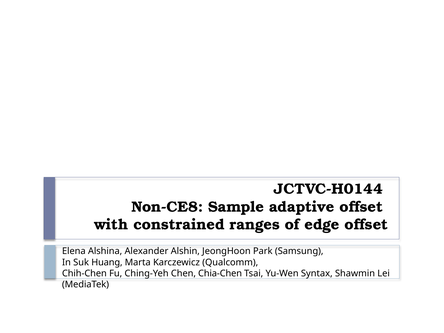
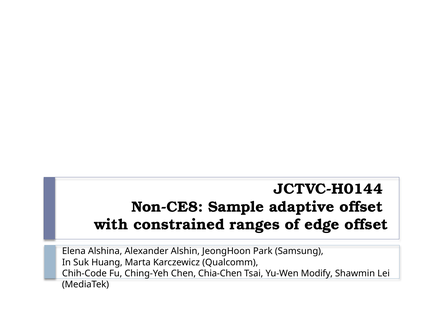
Chih-Chen: Chih-Chen -> Chih-Code (84, 273)
Syntax: Syntax -> Modify (317, 273)
